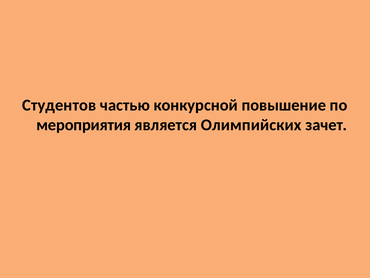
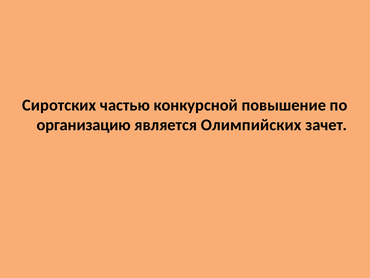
Студентов: Студентов -> Сиротских (59, 105)
мероприятия: мероприятия -> организацию (84, 125)
